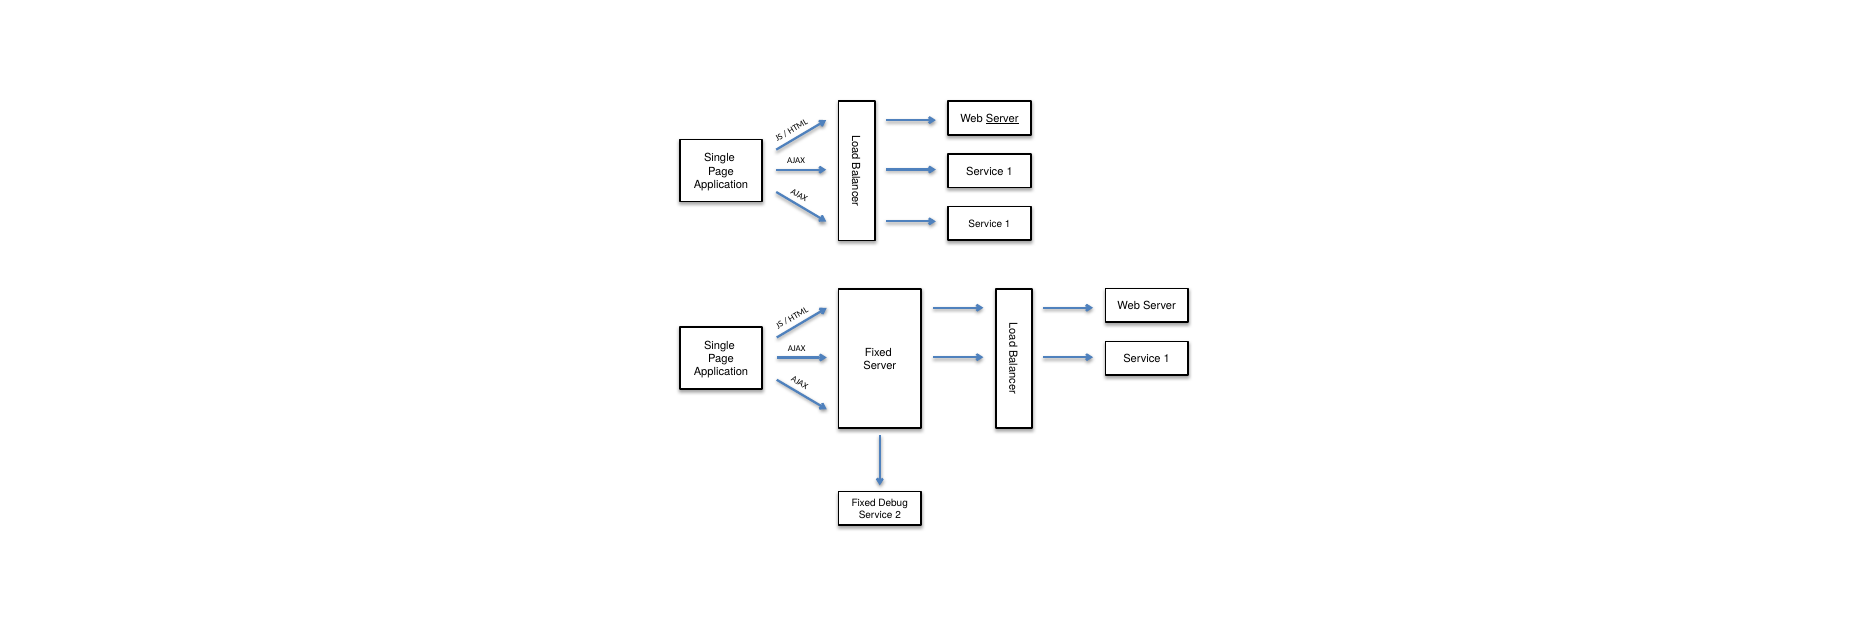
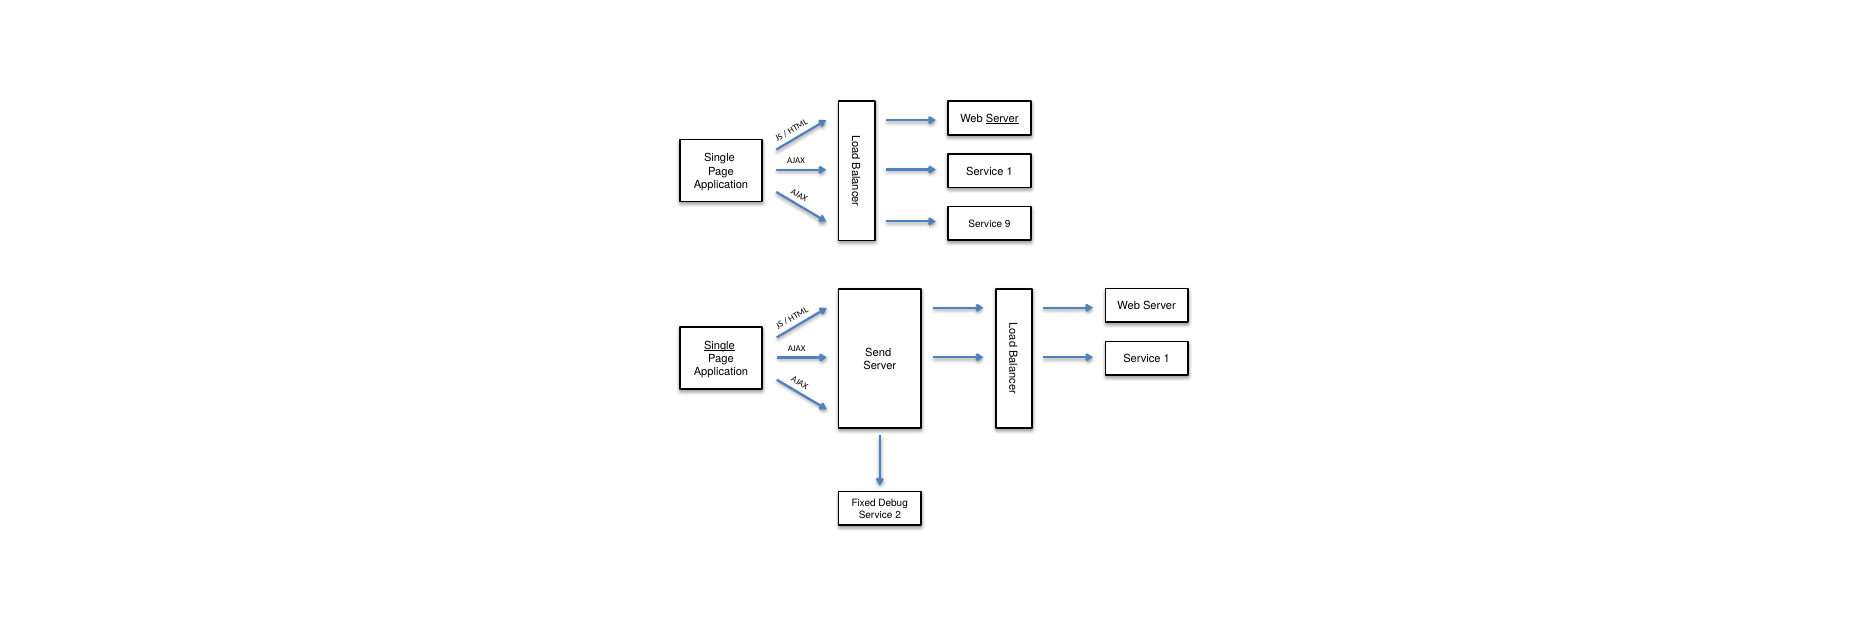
1: 1 -> 9 (1008, 224)
Single underline: none -> present (719, 345)
Fixed: Fixed -> Send (878, 353)
